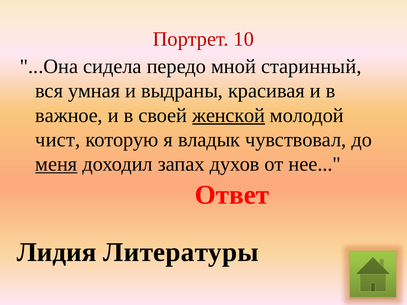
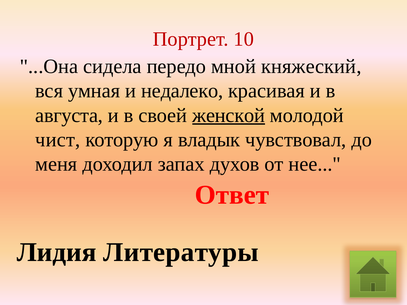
старинный: старинный -> княжеский (311, 67)
выдраны: выдраны -> недалеко (182, 91)
важное: важное -> августа (69, 115)
меня underline: present -> none (56, 164)
